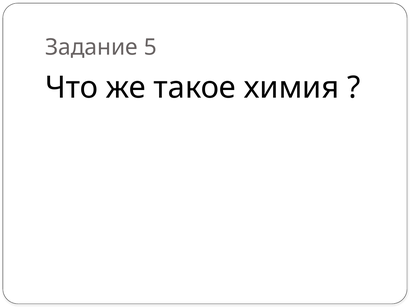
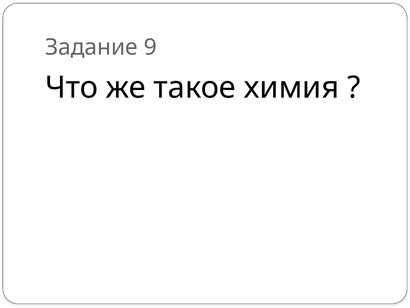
5: 5 -> 9 (150, 47)
